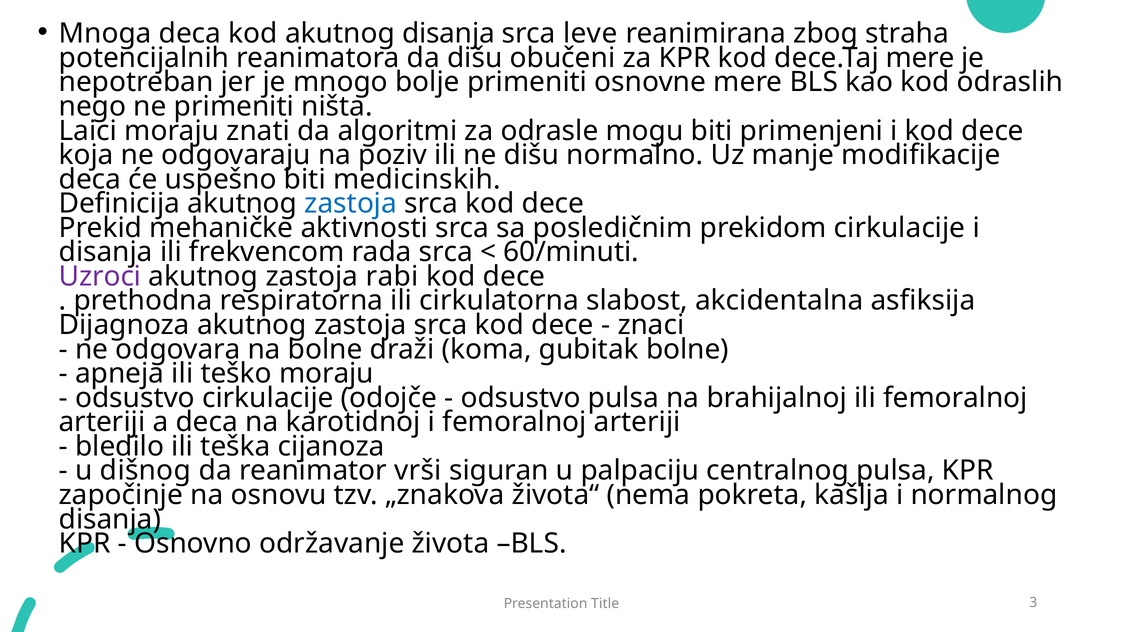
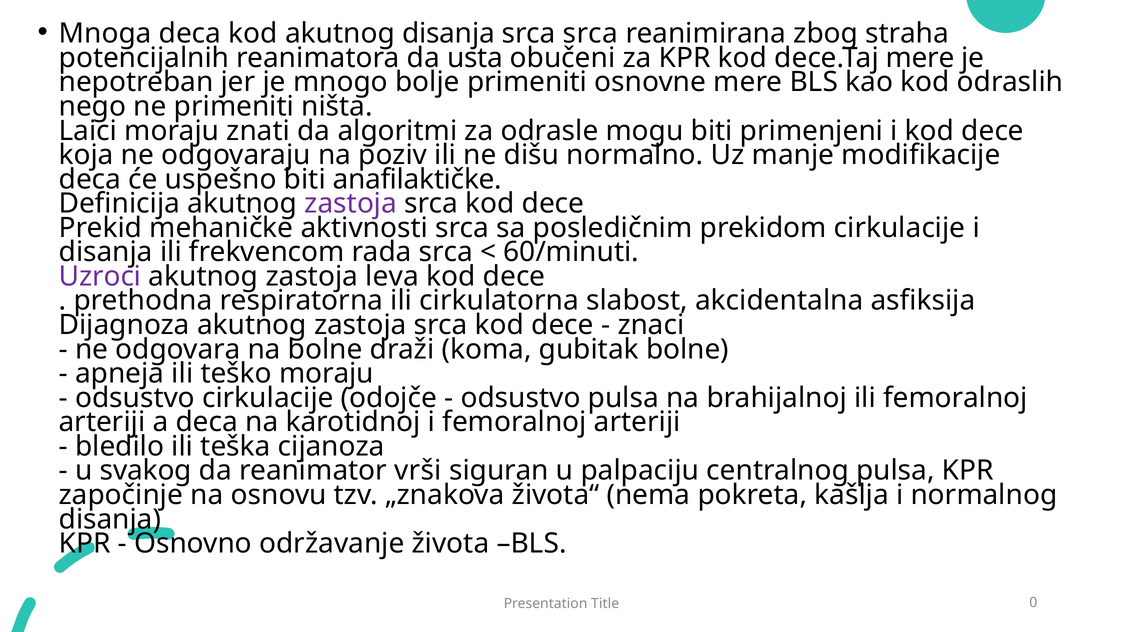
srca leve: leve -> srca (590, 34)
da dišu: dišu -> usta (475, 58)
medicinskih: medicinskih -> anafilaktičke (417, 179)
zastoja colour: blue -> purple (351, 203)
rabi: rabi -> leva (392, 276)
dišnog: dišnog -> svakog (146, 470)
3: 3 -> 0 (1033, 602)
